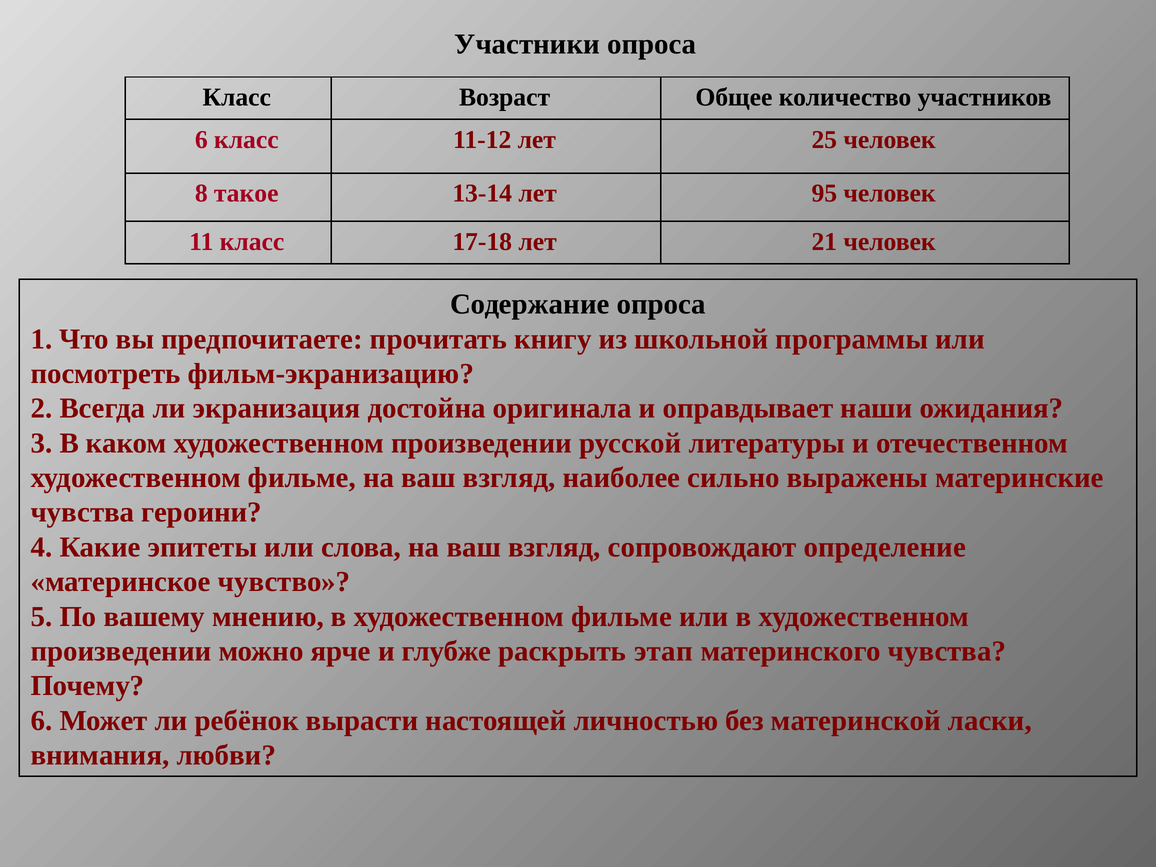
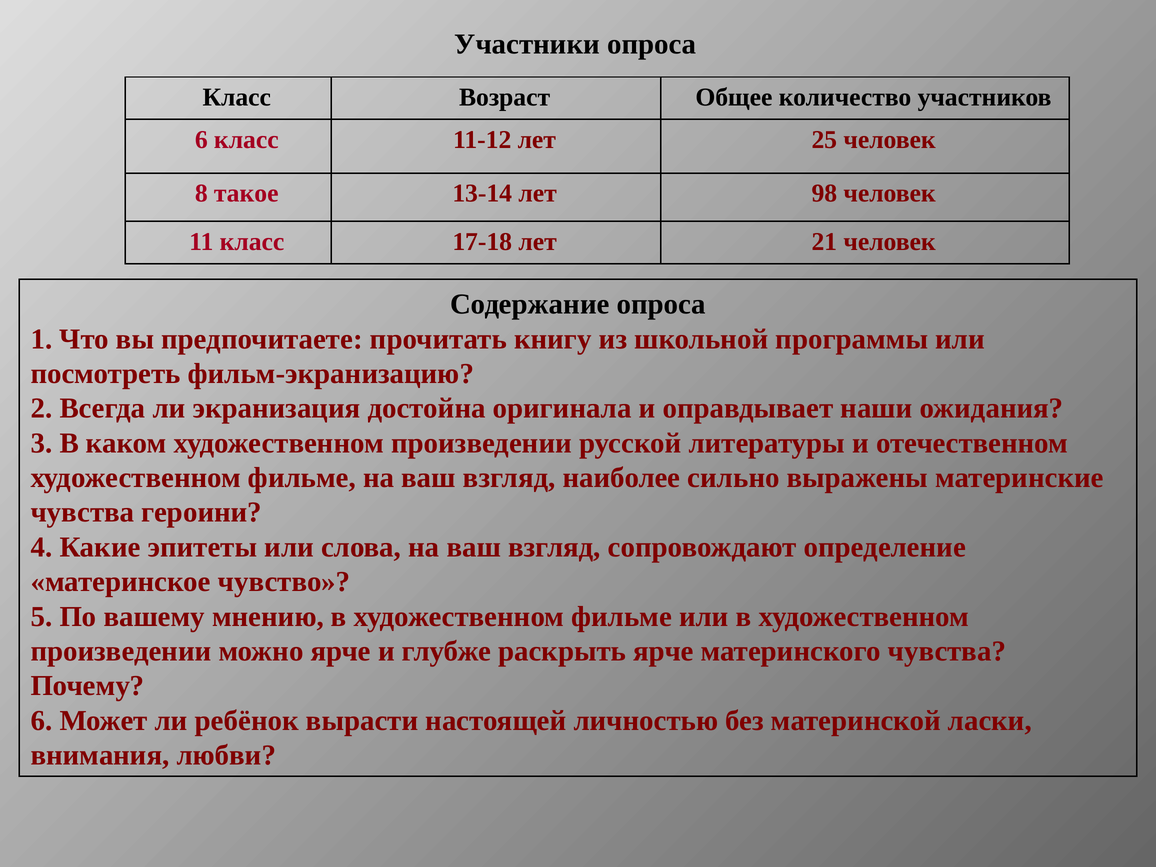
95: 95 -> 98 (824, 194)
раскрыть этап: этап -> ярче (664, 651)
